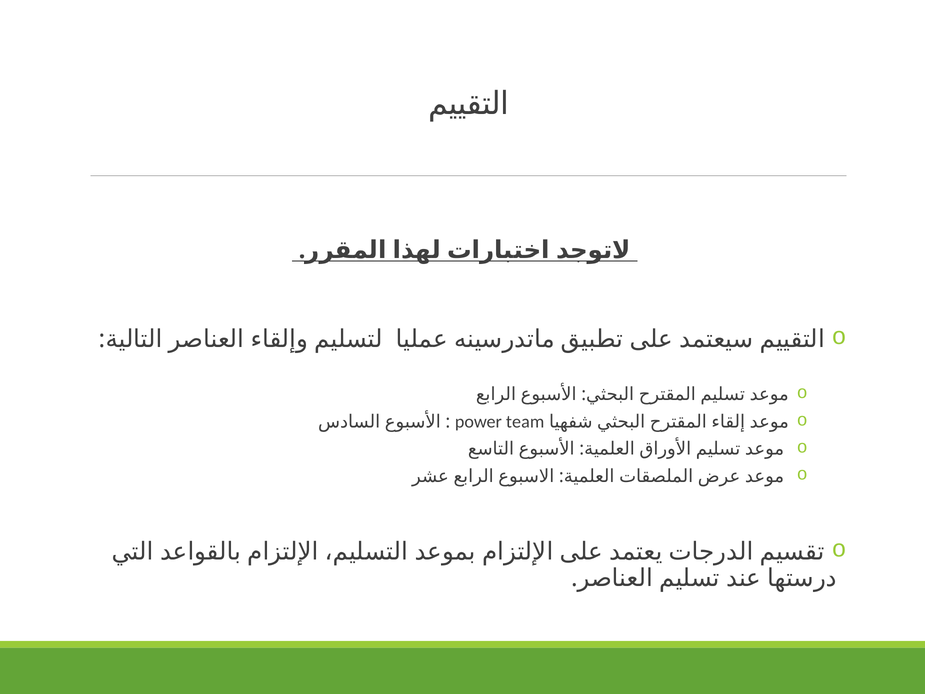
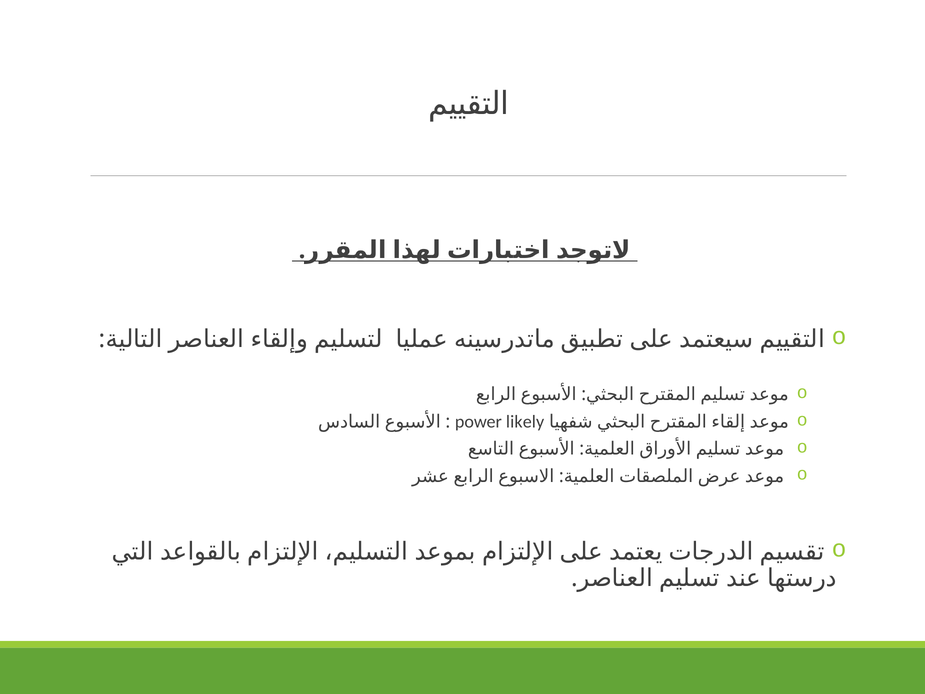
team: team -> likely (525, 422)
